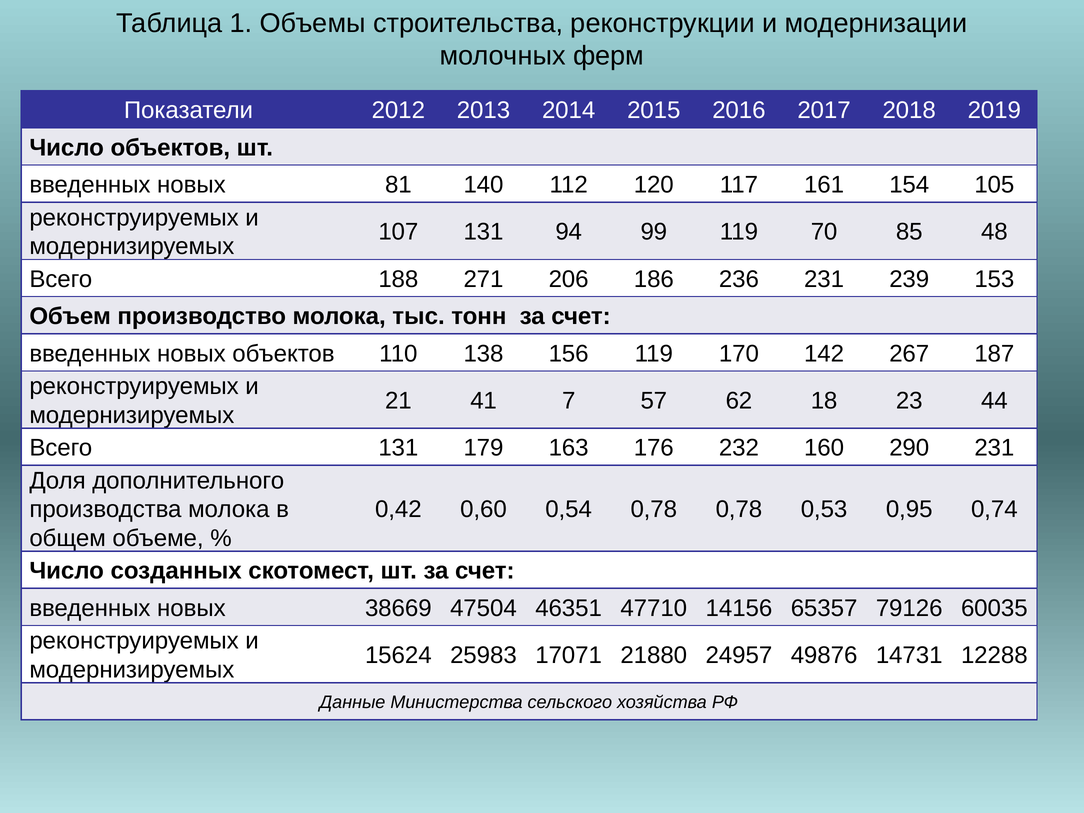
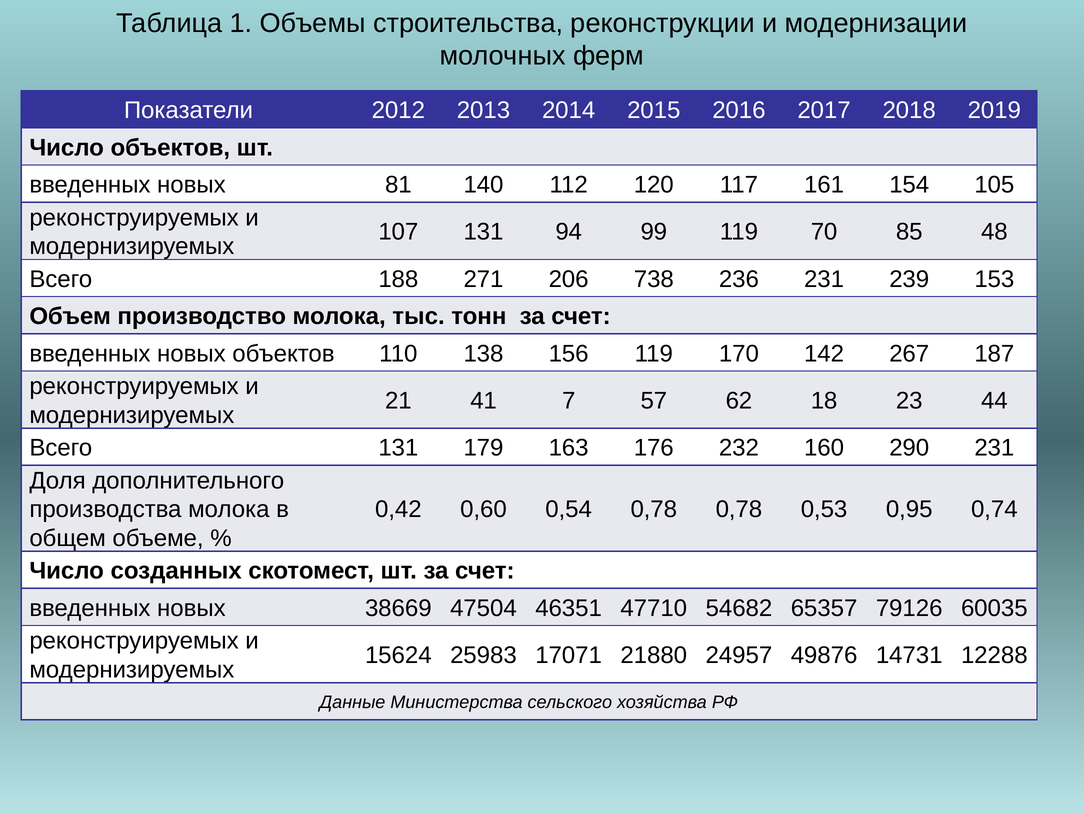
186: 186 -> 738 (654, 279)
14156: 14156 -> 54682 (739, 608)
